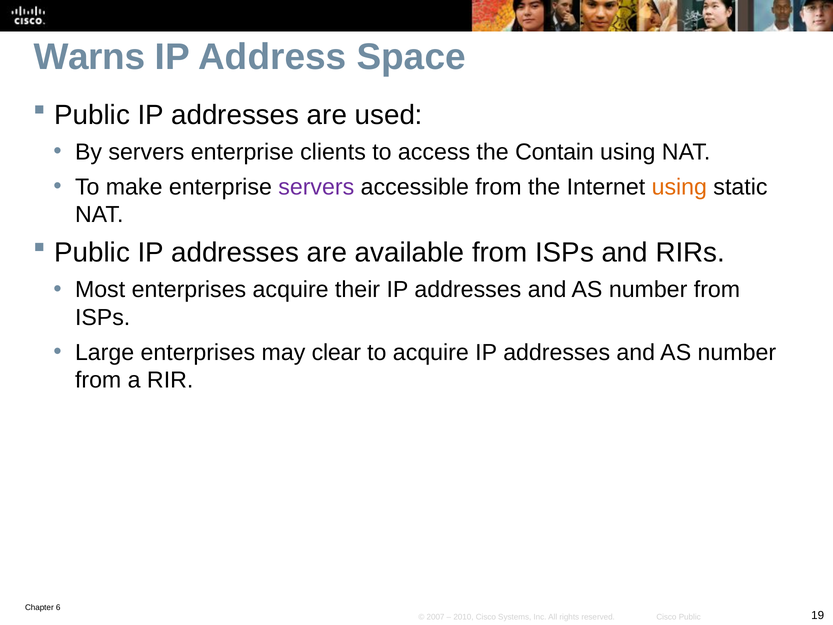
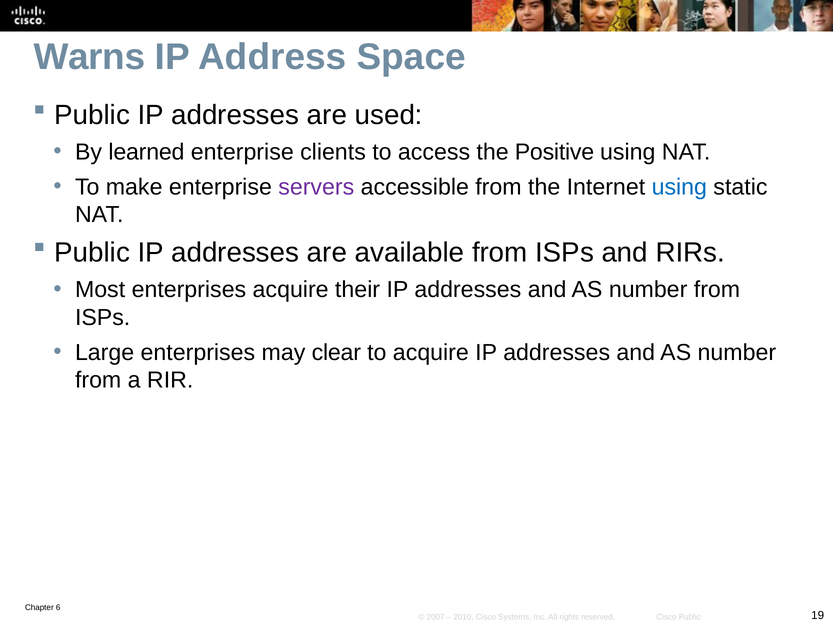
By servers: servers -> learned (146, 152)
Contain: Contain -> Positive (554, 152)
using colour: orange -> blue (679, 187)
